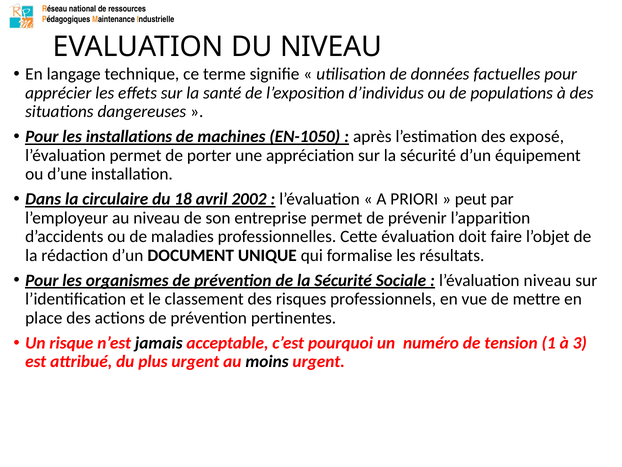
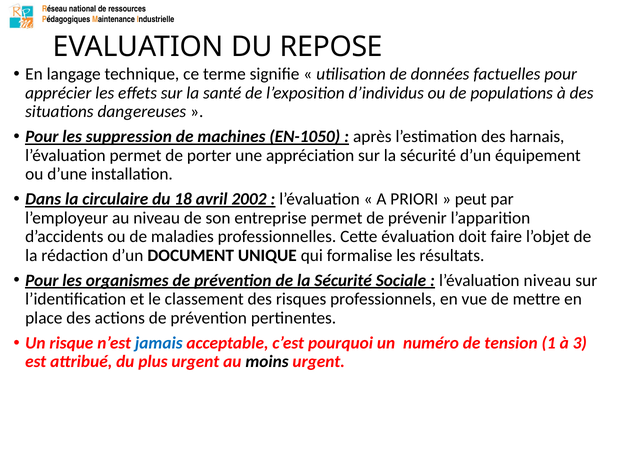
DU NIVEAU: NIVEAU -> REPOSE (331, 47)
installations: installations -> suppression (129, 137)
exposé: exposé -> harnais (537, 137)
jamais colour: black -> blue (159, 343)
